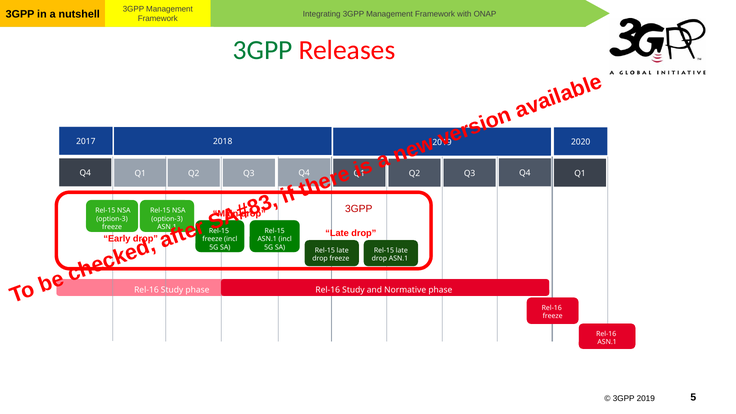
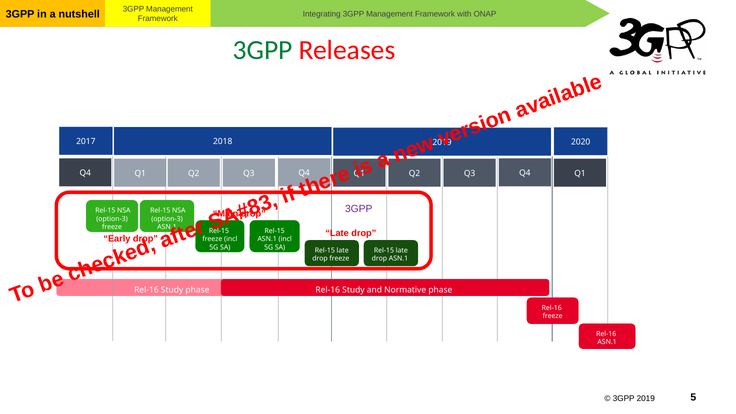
3GPP colour: red -> purple (359, 209)
